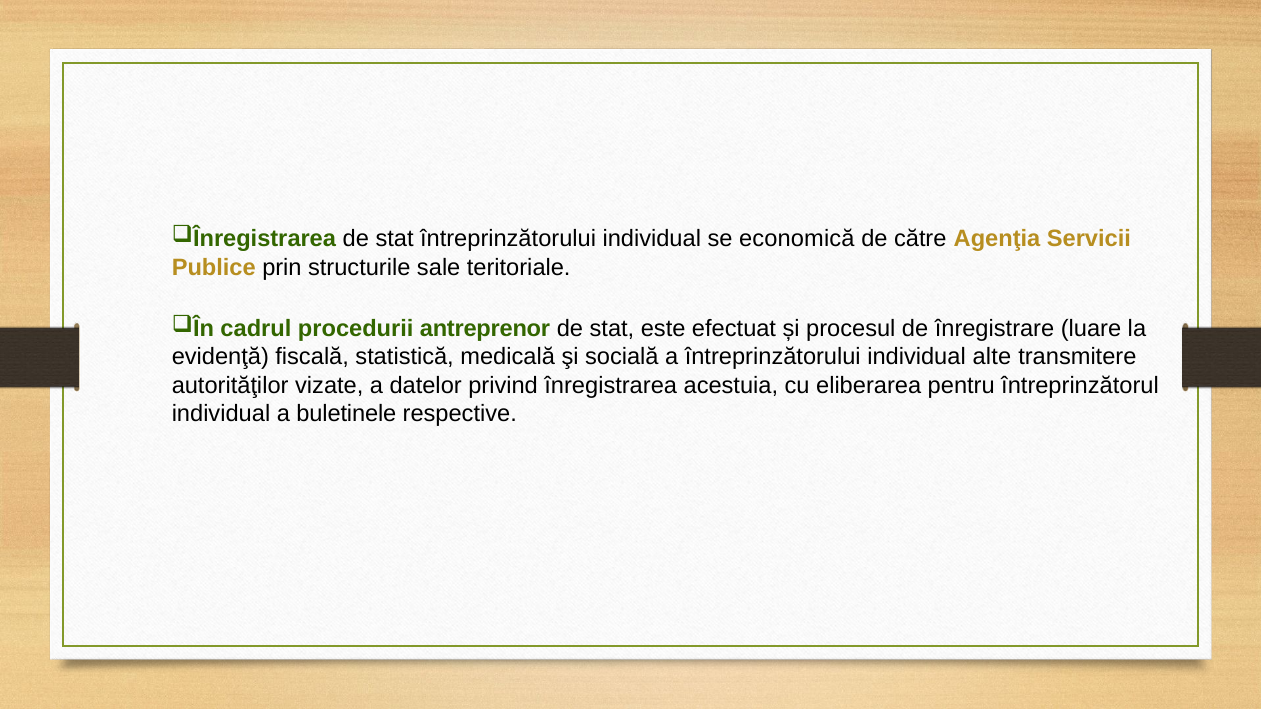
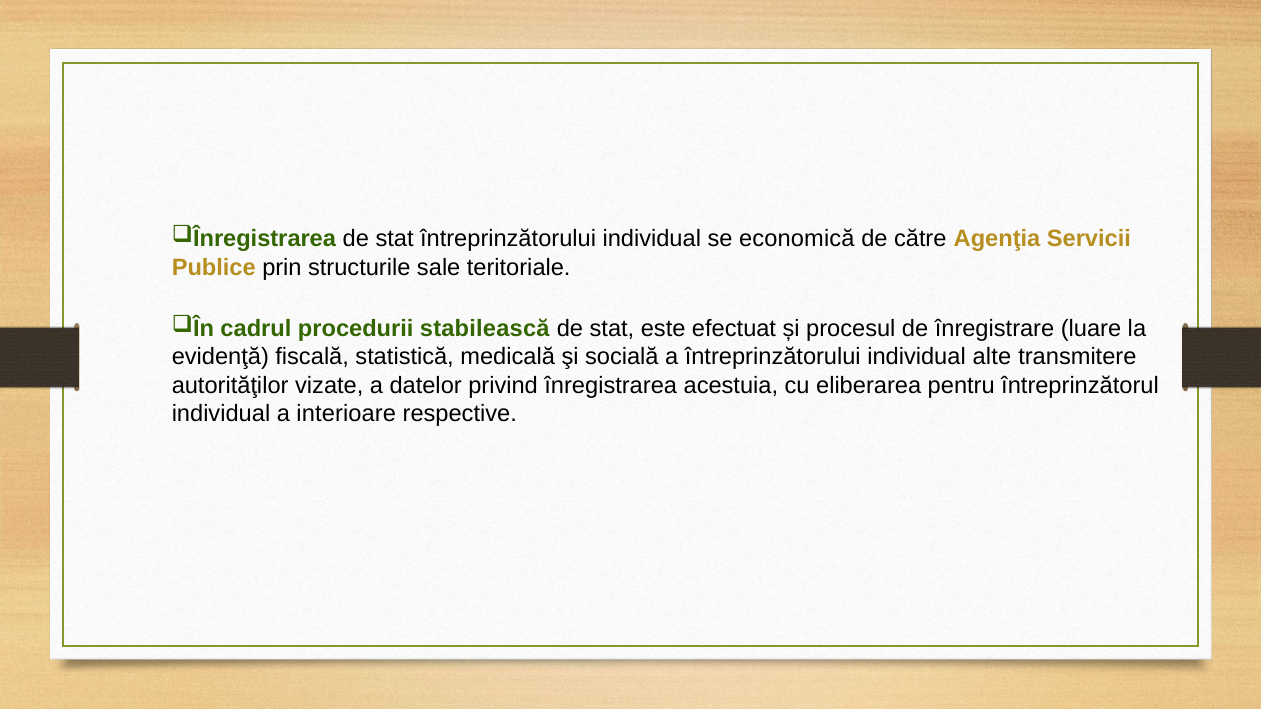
antreprenor: antreprenor -> stabilească (485, 329)
buletinele: buletinele -> interioare (346, 414)
